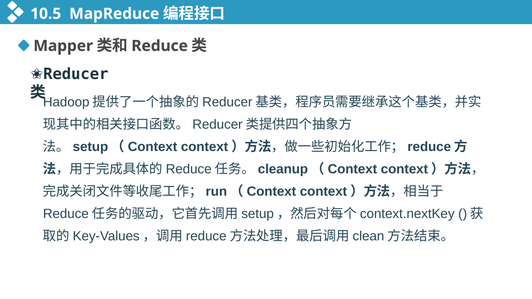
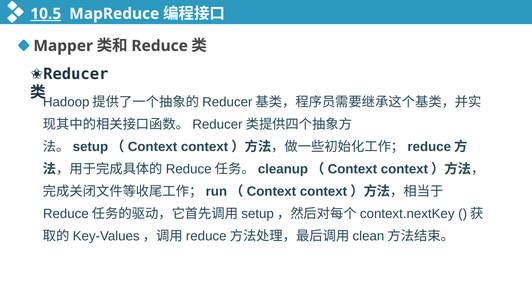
10.5 underline: none -> present (46, 14)
